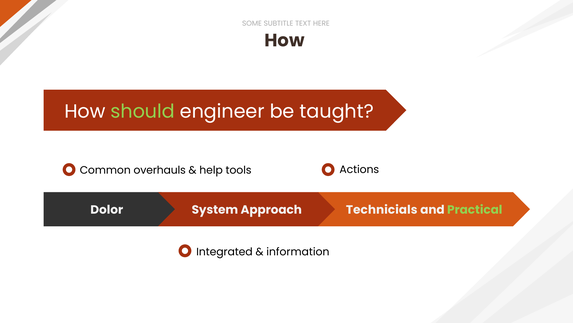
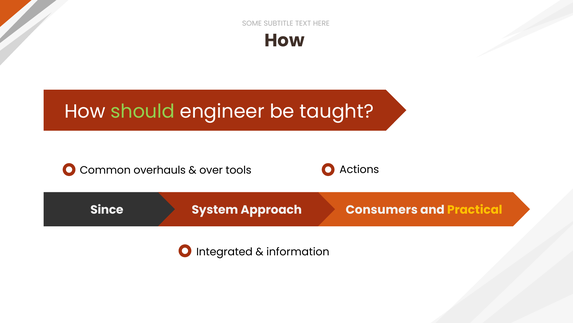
help: help -> over (211, 170)
Dolor: Dolor -> Since (107, 210)
Technicials: Technicials -> Consumers (382, 210)
Practical colour: light green -> yellow (475, 210)
